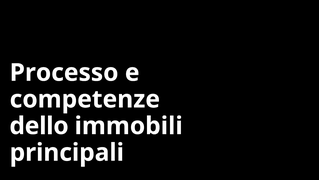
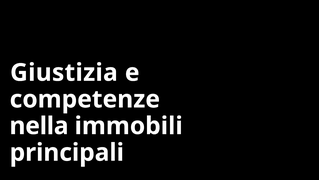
Processo: Processo -> Giustizia (64, 72)
dello: dello -> nella (39, 126)
